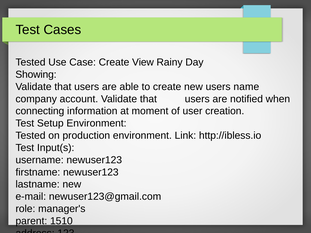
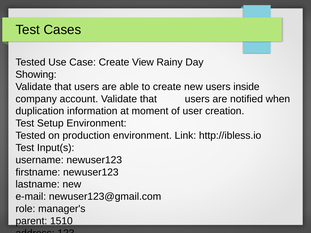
name: name -> inside (246, 87)
connecting: connecting -> duplication (40, 111)
